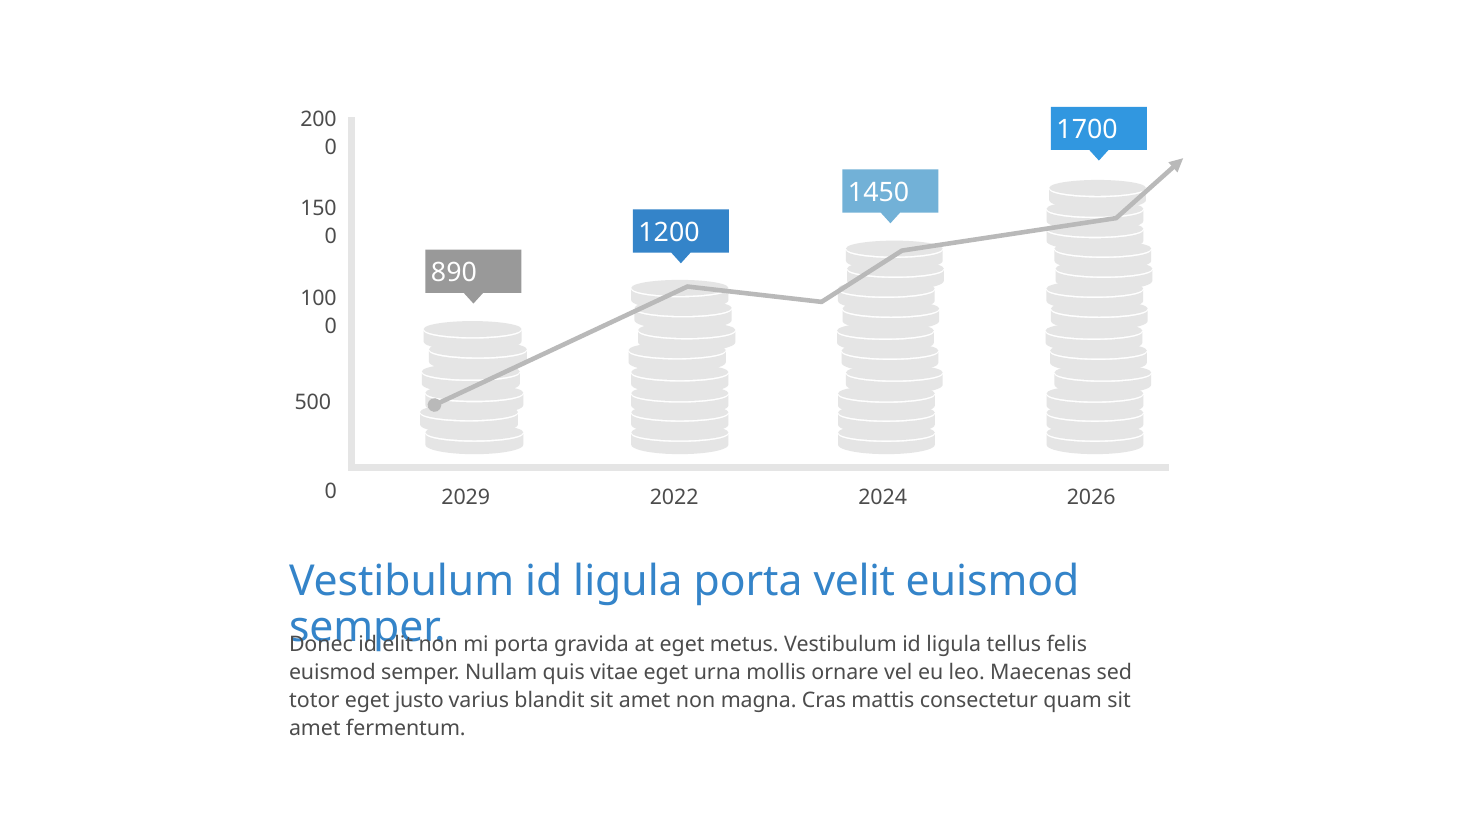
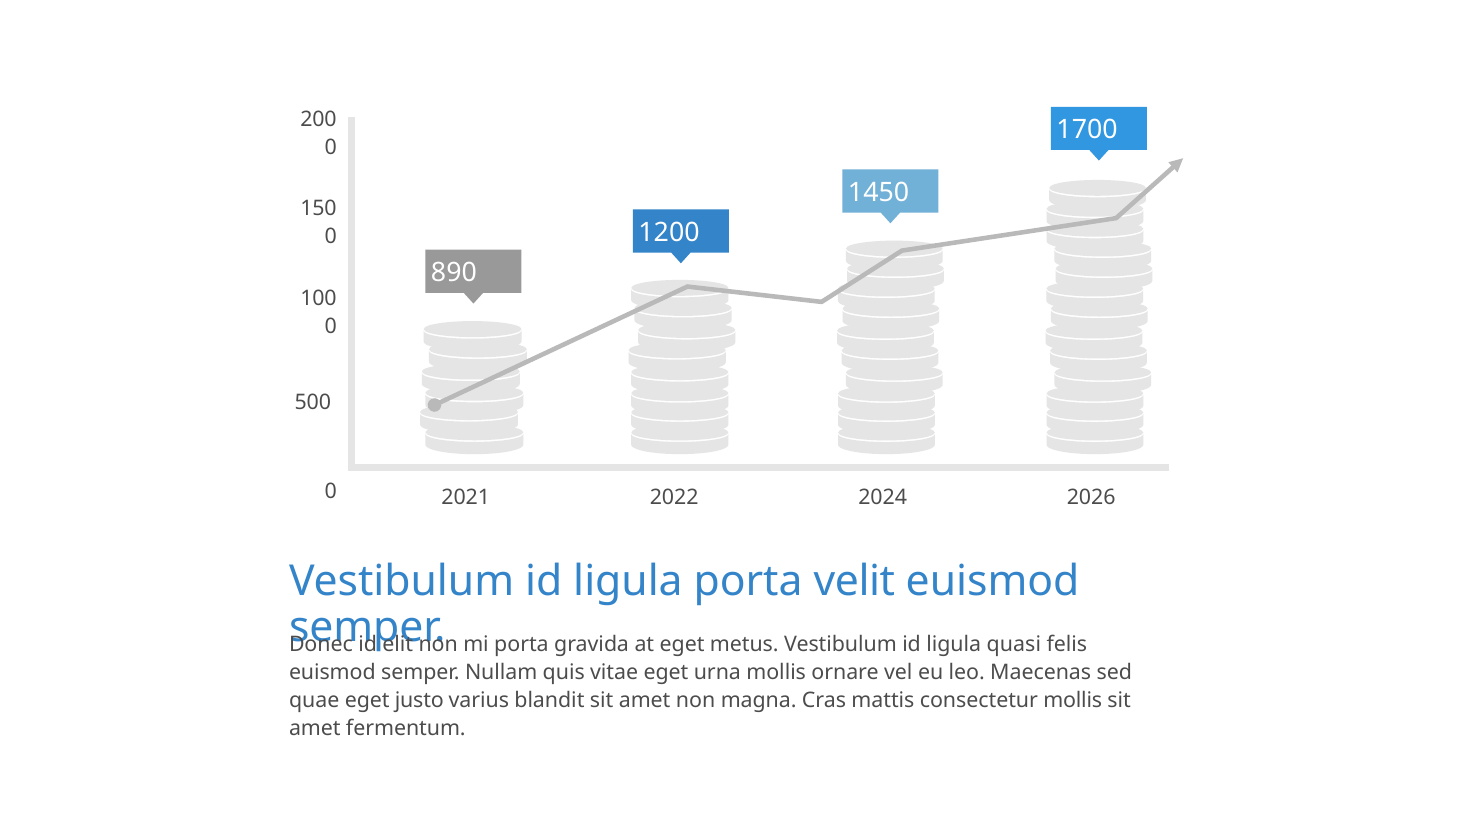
2029: 2029 -> 2021 (466, 497)
tellus: tellus -> quasi (1014, 645)
totor: totor -> quae (314, 701)
consectetur quam: quam -> mollis (1073, 701)
